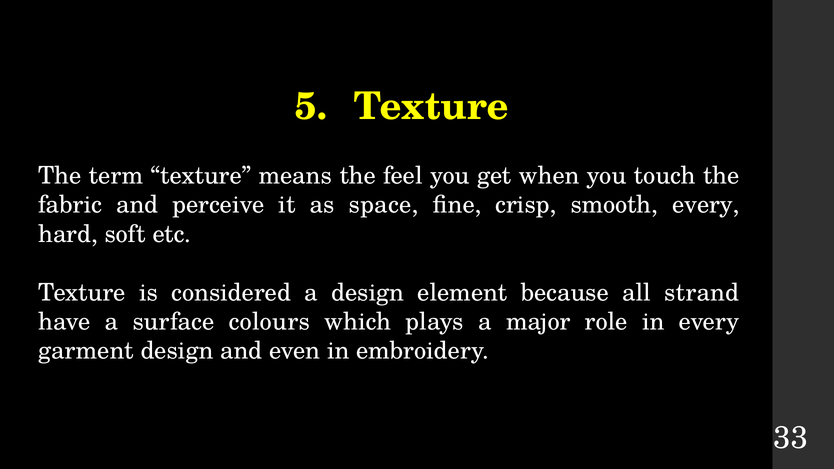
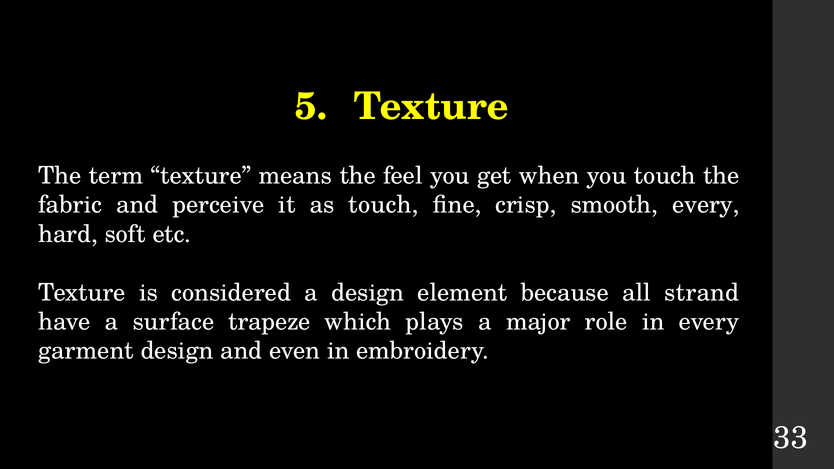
as space: space -> touch (383, 205)
colours: colours -> trapeze (269, 322)
